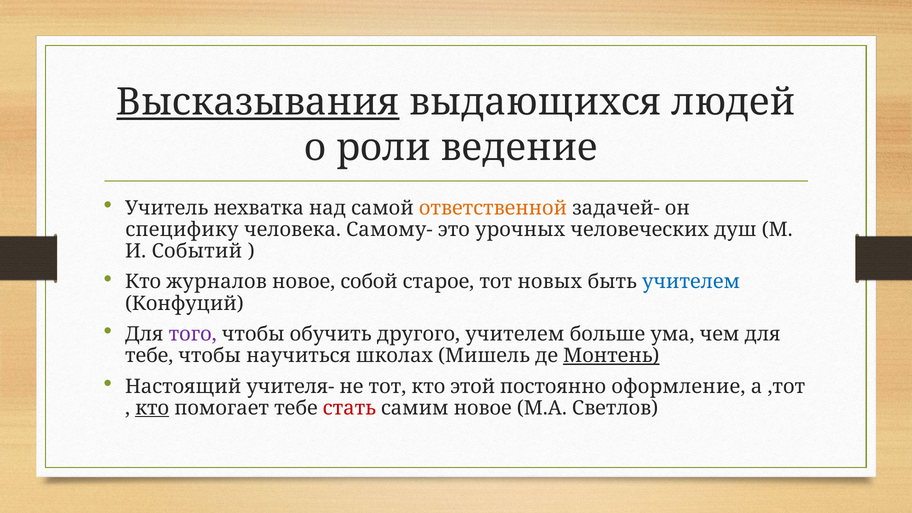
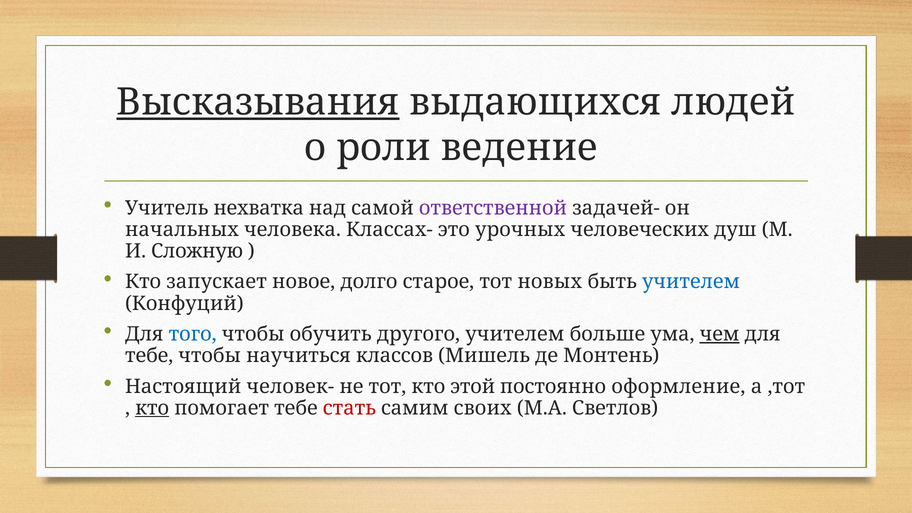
ответственной colour: orange -> purple (493, 208)
специфику: специфику -> начальных (182, 230)
Самому-: Самому- -> Классах- (389, 230)
Событий: Событий -> Сложную (197, 251)
журналов: журналов -> запускает (217, 282)
собой: собой -> долго (369, 282)
того colour: purple -> blue (193, 334)
чем underline: none -> present (720, 334)
школах: школах -> классов (395, 356)
Монтень underline: present -> none (611, 356)
учителя-: учителя- -> человек- (290, 386)
самим новое: новое -> своих (483, 408)
